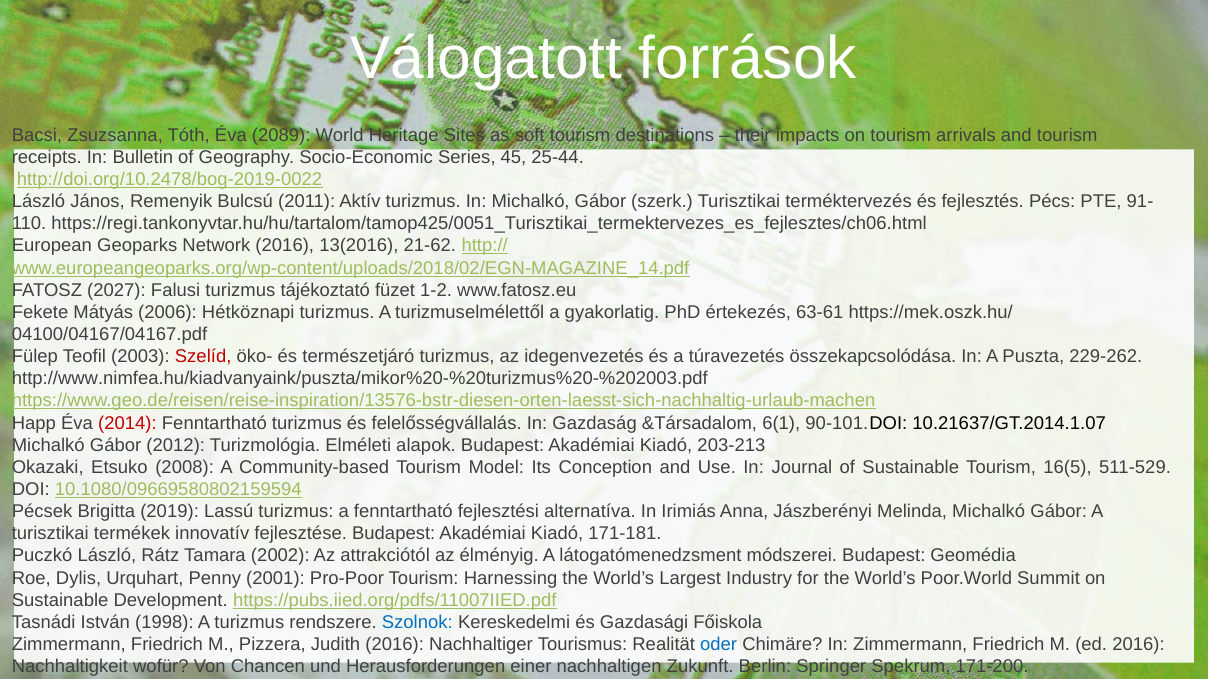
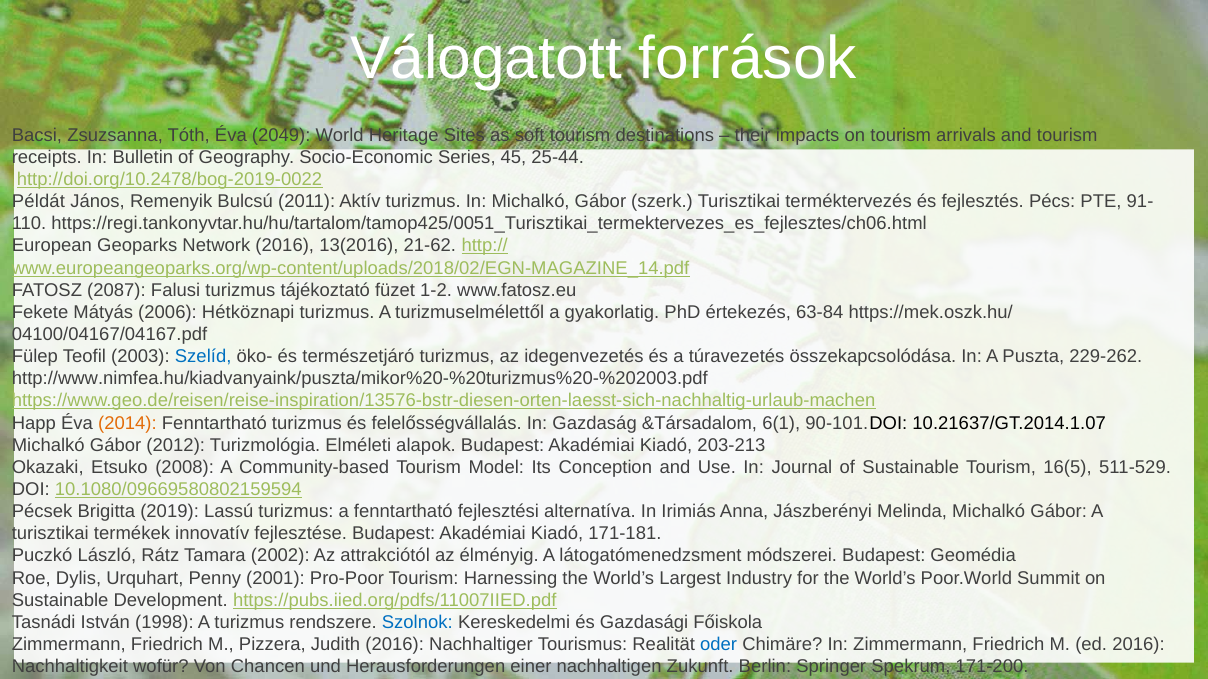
2089: 2089 -> 2049 (281, 135)
László: László -> Példát (38, 202)
2027: 2027 -> 2087 (116, 290)
63-61: 63-61 -> 63-84 (820, 313)
Szelíd colour: red -> blue (203, 357)
2014 colour: red -> orange (127, 423)
